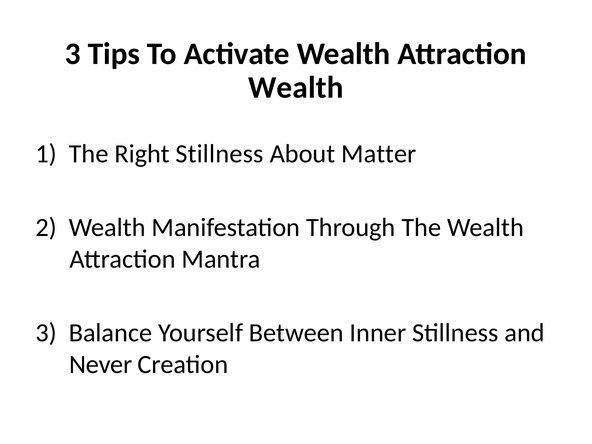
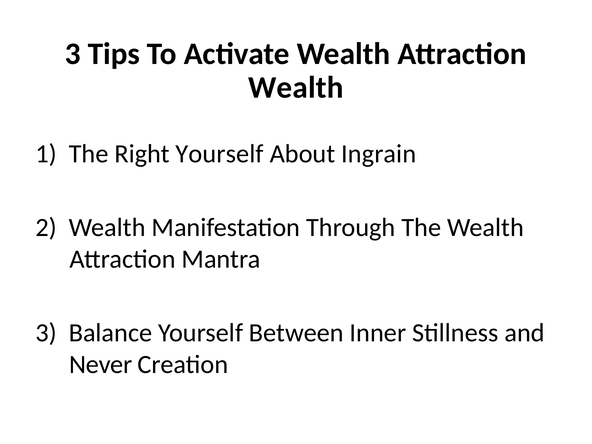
Right Stillness: Stillness -> Yourself (220, 154)
Matter: Matter -> Ingrain (379, 154)
